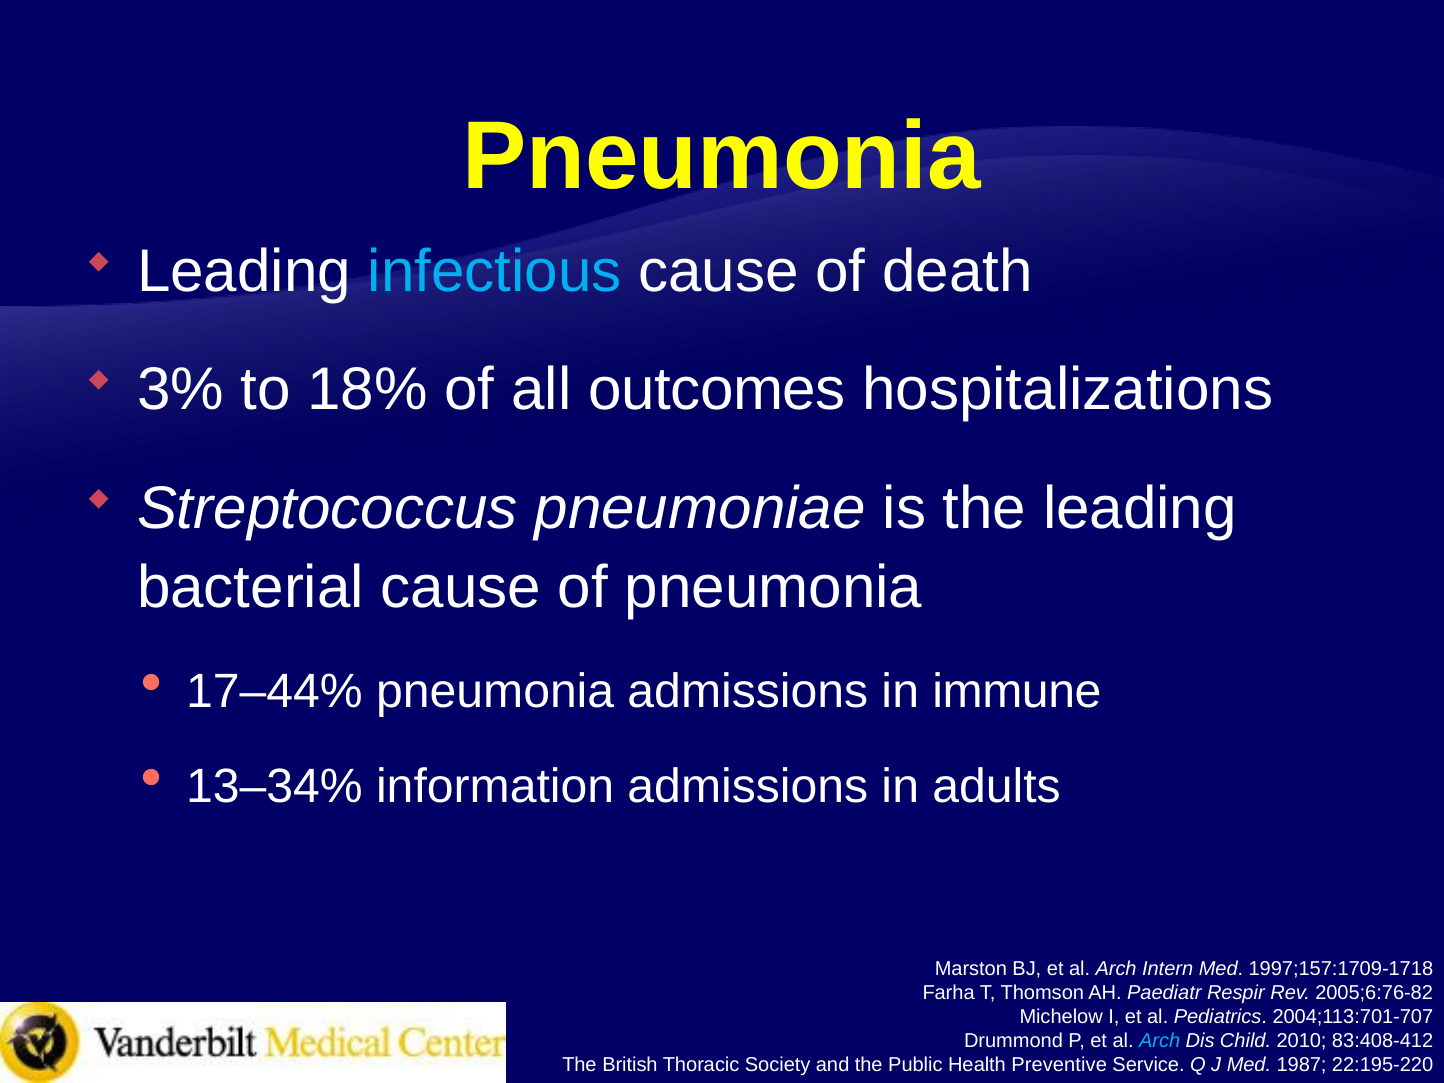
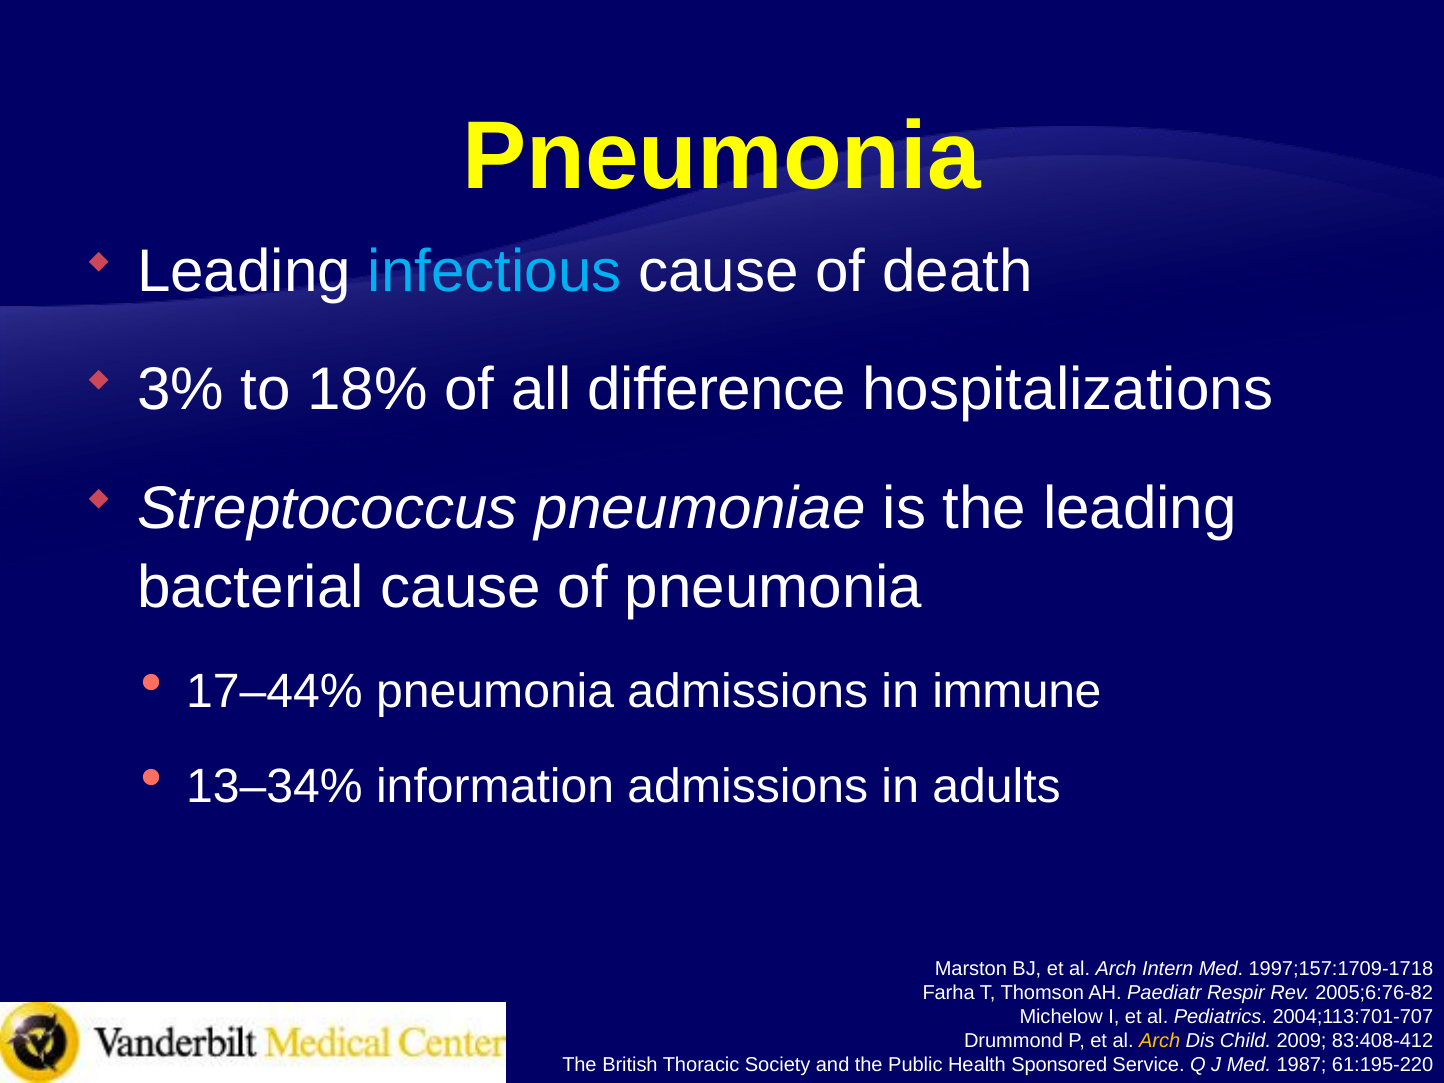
outcomes: outcomes -> difference (717, 390)
Arch colour: light blue -> yellow (1160, 1041)
2010: 2010 -> 2009 (1302, 1041)
Preventive: Preventive -> Sponsored (1059, 1065)
22:195-220: 22:195-220 -> 61:195-220 (1383, 1065)
